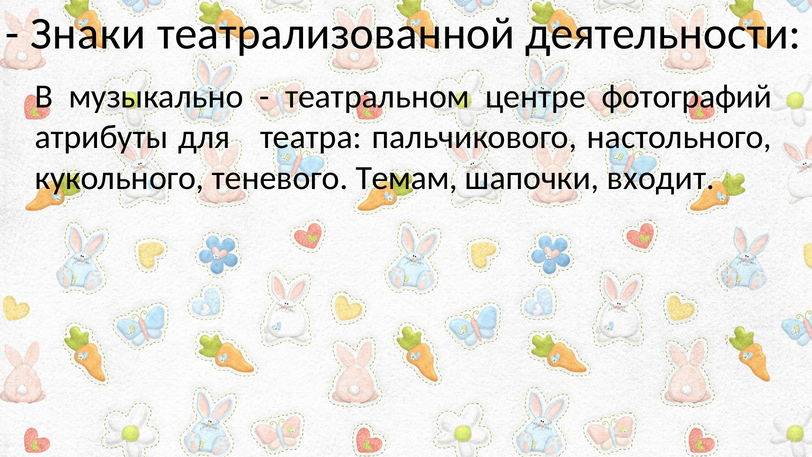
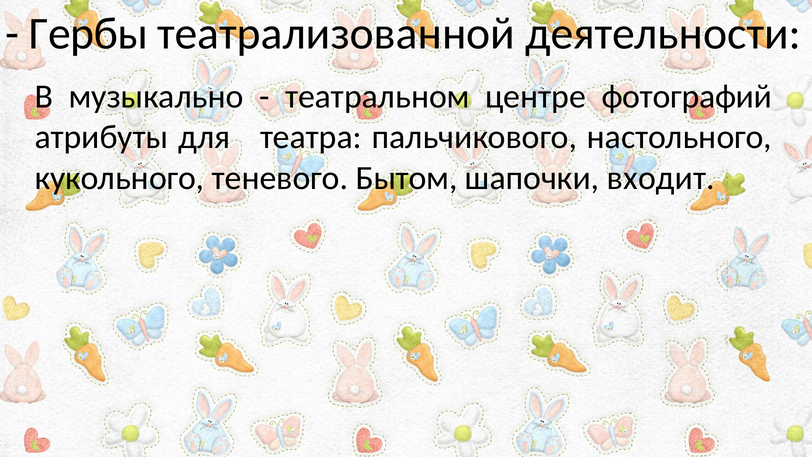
Знаки: Знаки -> Гербы (89, 34)
Темам: Темам -> Бытом (407, 178)
